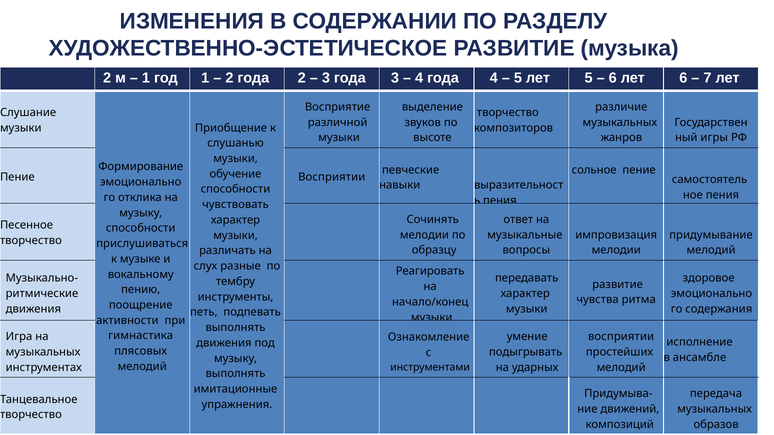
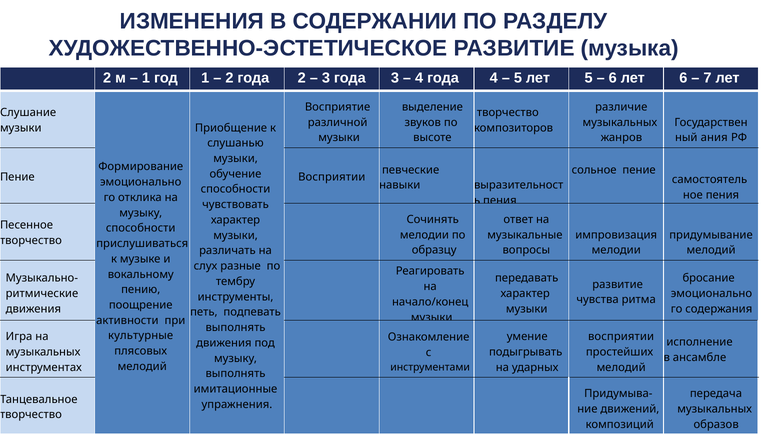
игры: игры -> ания (714, 138)
здоровое: здоровое -> бросание (709, 278)
гимнастика: гимнастика -> культурные (141, 336)
